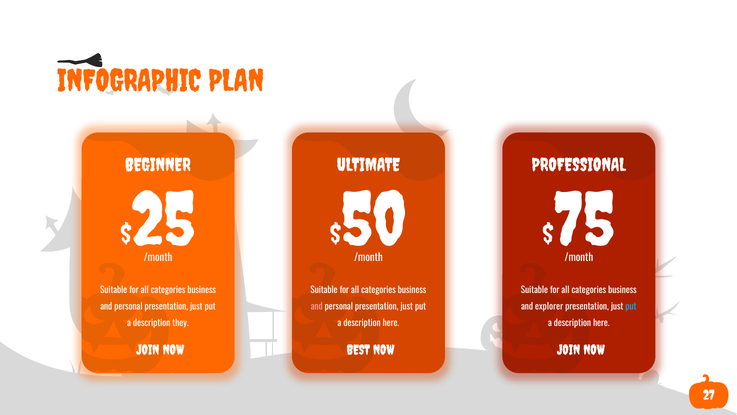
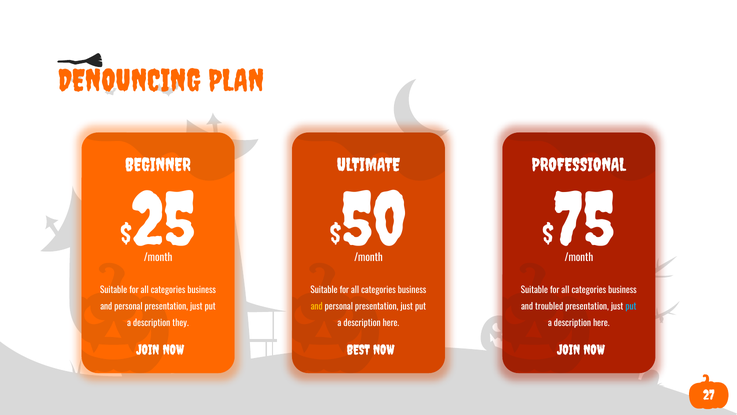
INFOGRAPHIC: INFOGRAPHIC -> DENOUNCING (129, 81)
and colour: pink -> yellow (317, 306)
explorer: explorer -> troubled (549, 306)
